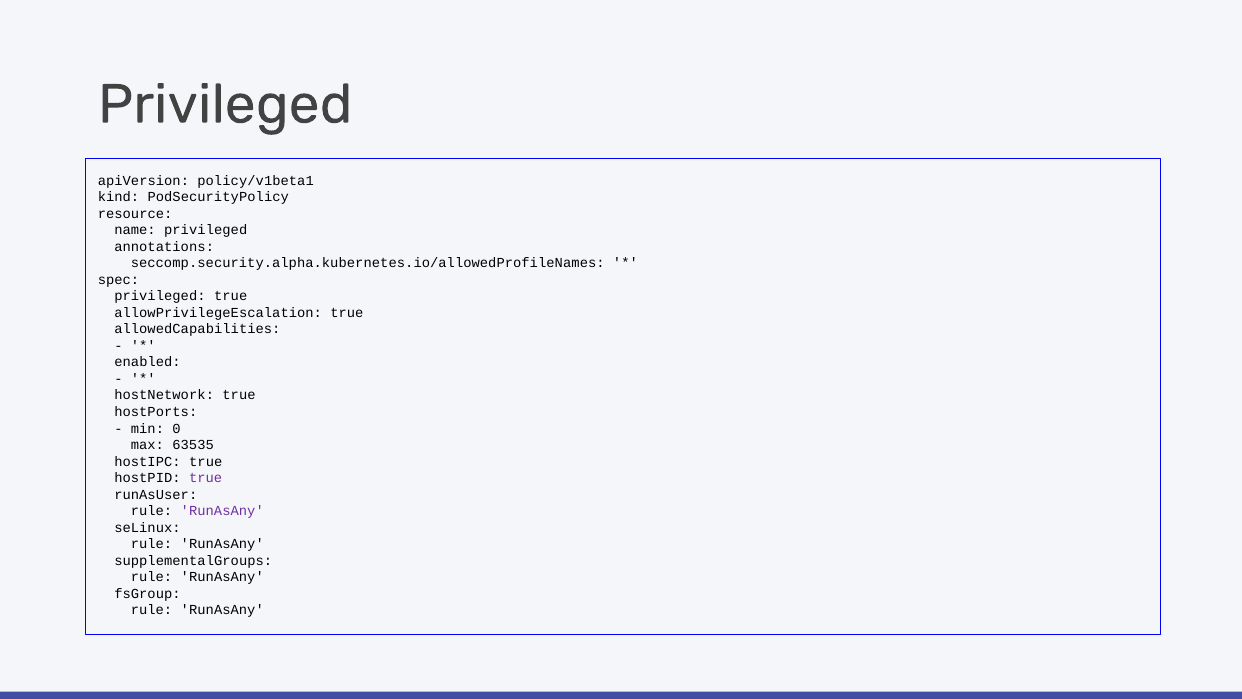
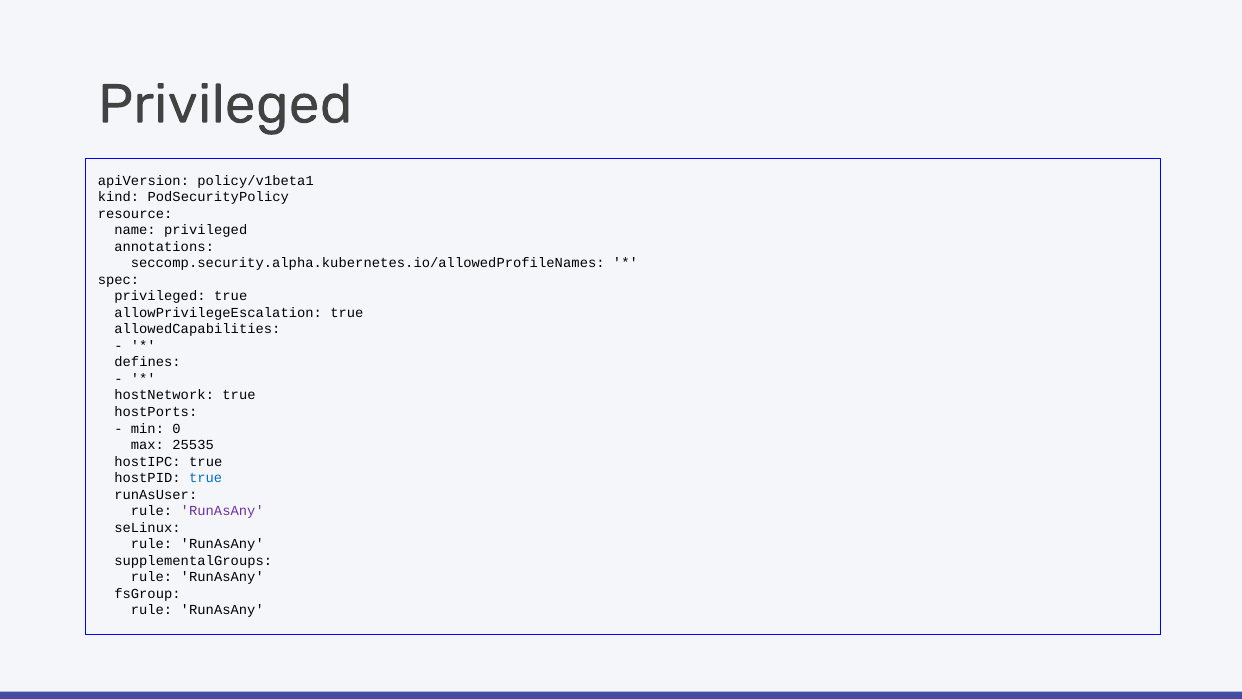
enabled: enabled -> defines (148, 362)
63535: 63535 -> 25535 (193, 445)
true colour: purple -> blue (206, 478)
